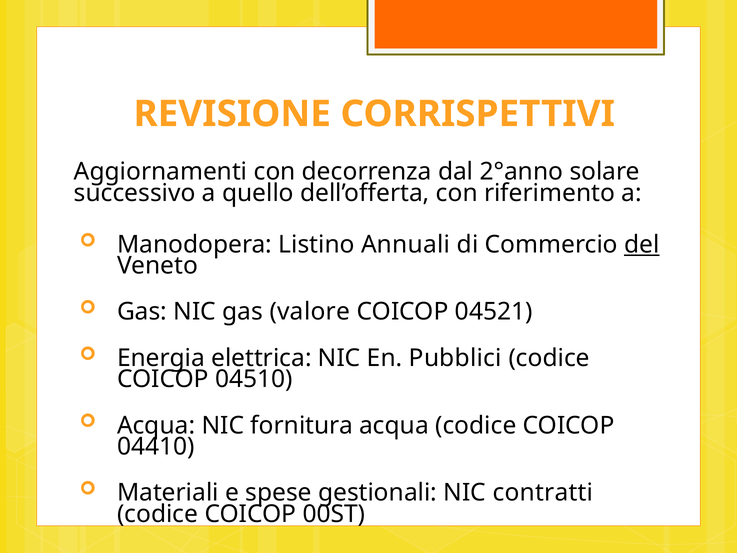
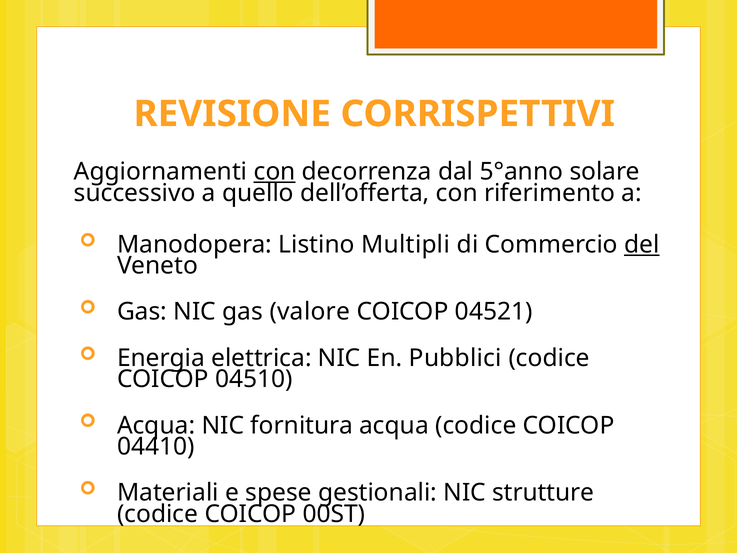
con underline: none -> present (275, 172)
2°anno: 2°anno -> 5°anno (521, 172)
Annuali: Annuali -> Multipli (406, 244)
contratti: contratti -> strutture (543, 493)
